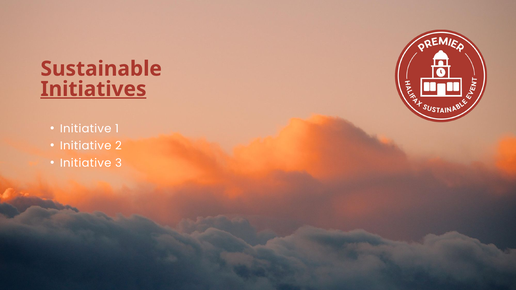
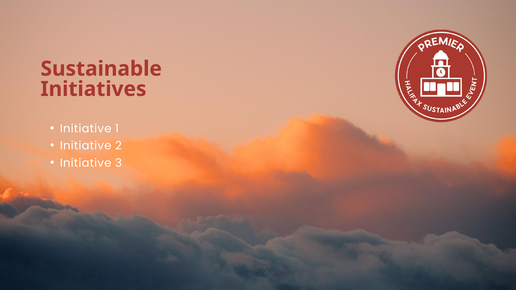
Initiatives underline: present -> none (93, 89)
